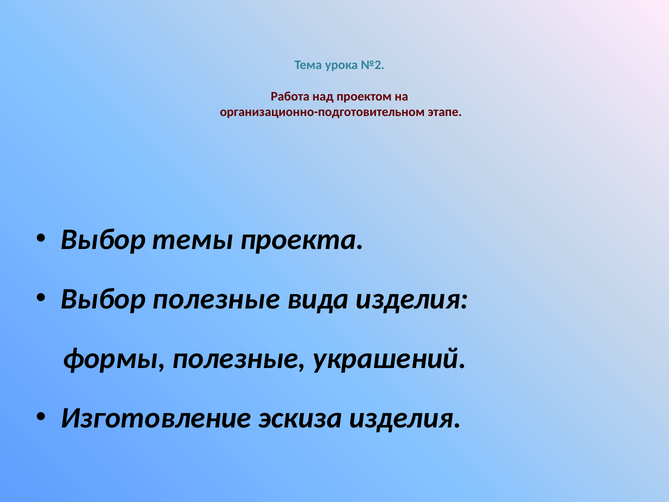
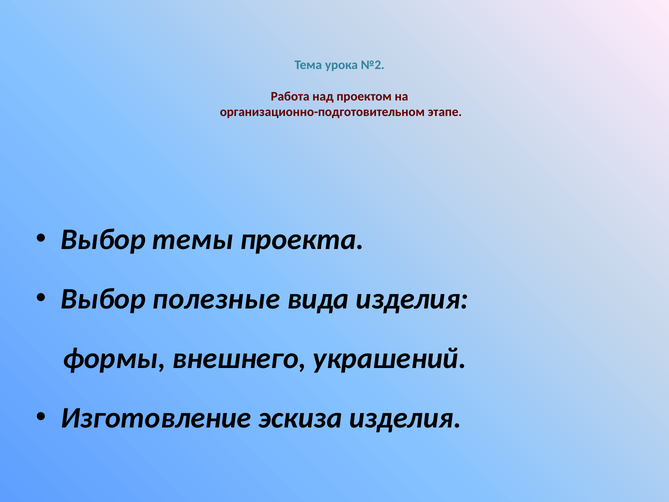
формы полезные: полезные -> внешнего (239, 358)
